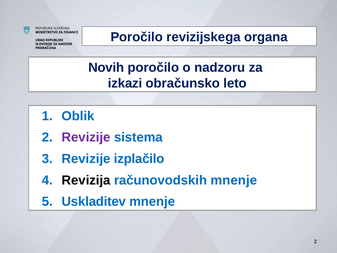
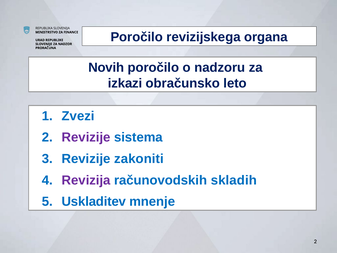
Oblik: Oblik -> Zvezi (78, 116)
izplačilo: izplačilo -> zakoniti (139, 159)
Revizija colour: black -> purple (86, 180)
računovodskih mnenje: mnenje -> skladih (234, 180)
